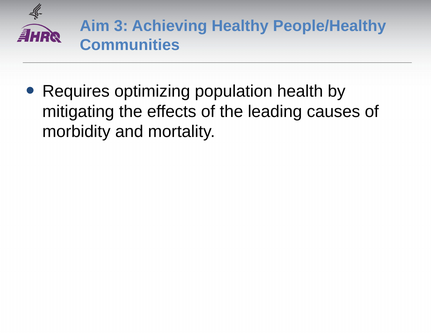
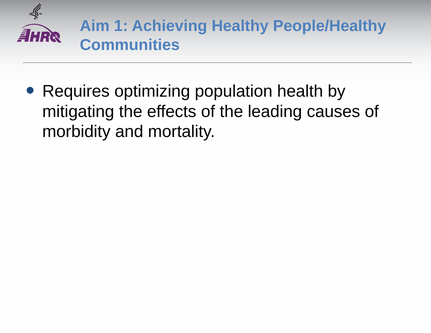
3: 3 -> 1 (121, 26)
